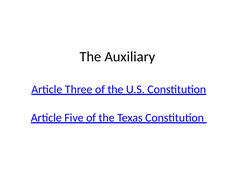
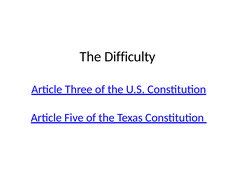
Auxiliary: Auxiliary -> Difficulty (130, 57)
